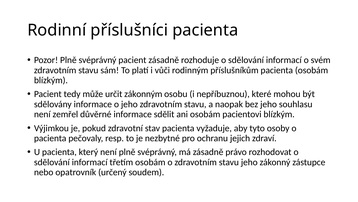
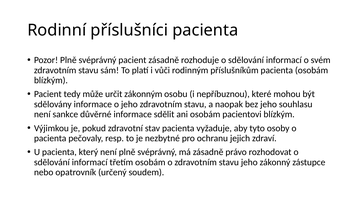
zemřel: zemřel -> sankce (65, 114)
